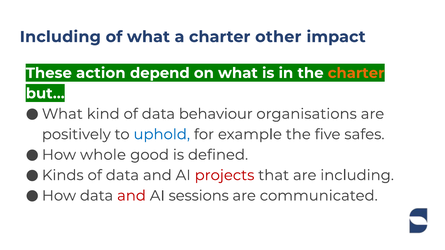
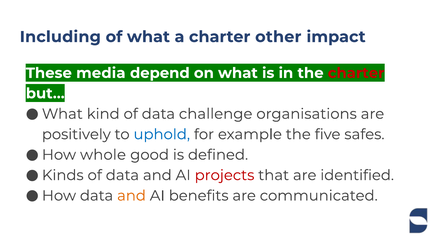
action: action -> media (101, 73)
charter colour: orange -> red (356, 73)
behaviour: behaviour -> challenge (216, 114)
are including: including -> identified (357, 175)
and colour: red -> orange (131, 196)
sessions: sessions -> benefits (199, 196)
